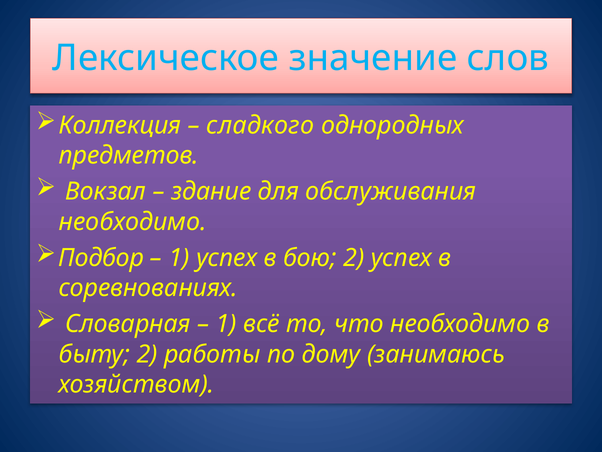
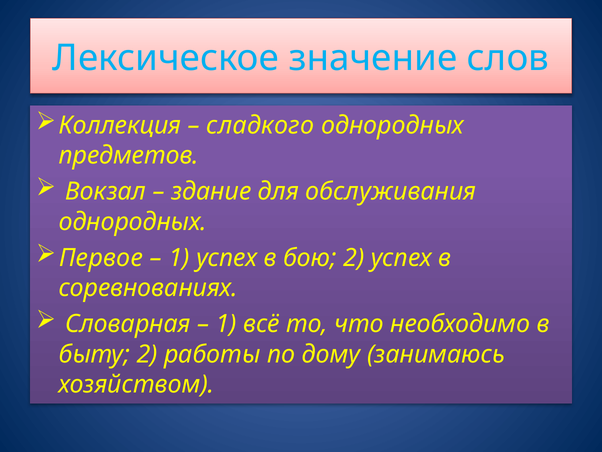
необходимо: необходимо -> однородных (133, 221)
Подбор: Подбор -> Первое (101, 258)
